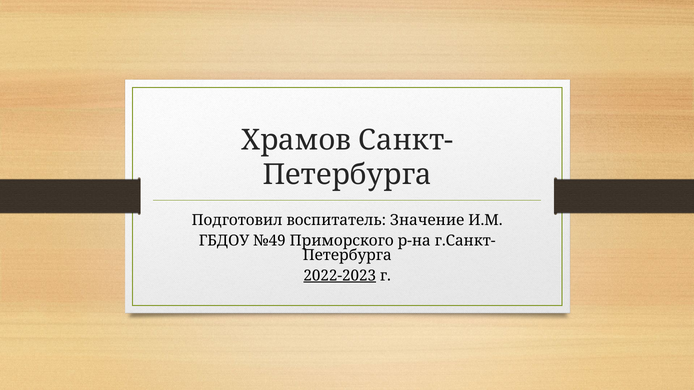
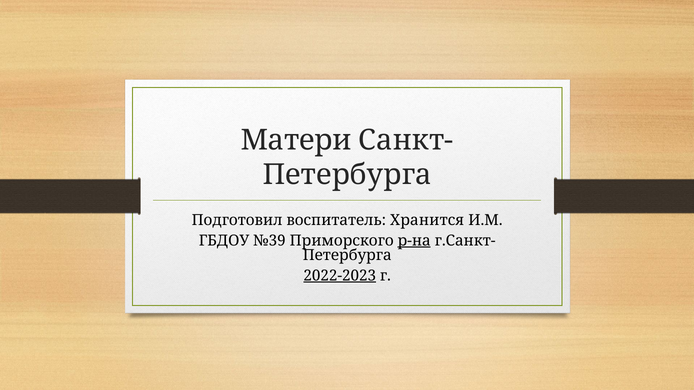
Храмов: Храмов -> Матери (296, 140)
Значение: Значение -> Хранится (427, 220)
№49: №49 -> №39 (269, 241)
р-на underline: none -> present (414, 241)
